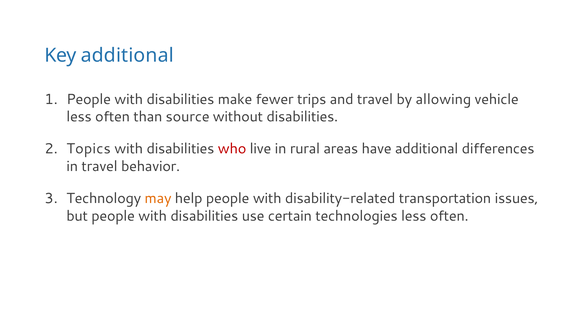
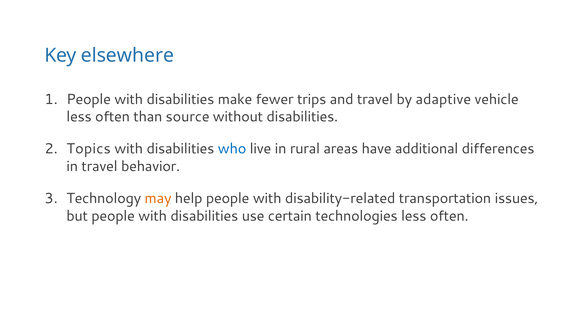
Key additional: additional -> elsewhere (127, 55)
allowing: allowing -> adaptive (443, 99)
who colour: red -> blue (232, 149)
